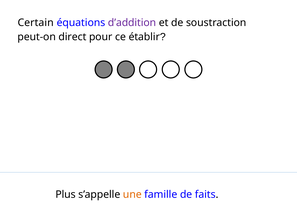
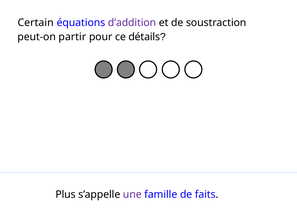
direct: direct -> partir (72, 37)
établir: établir -> détails (144, 37)
une colour: orange -> purple (132, 194)
